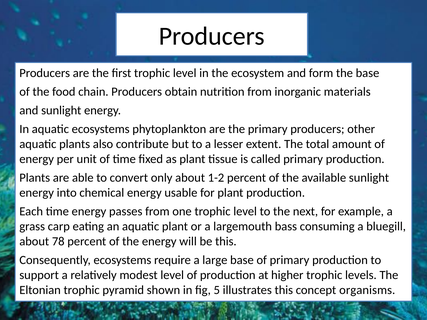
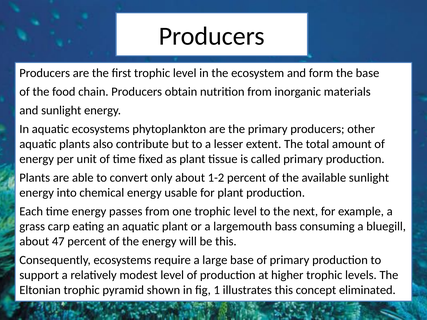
78: 78 -> 47 (58, 242)
5: 5 -> 1 (217, 290)
organisms: organisms -> eliminated (367, 290)
